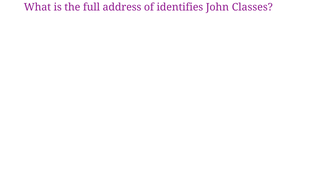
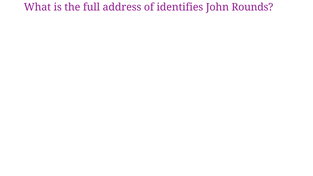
Classes: Classes -> Rounds (252, 7)
